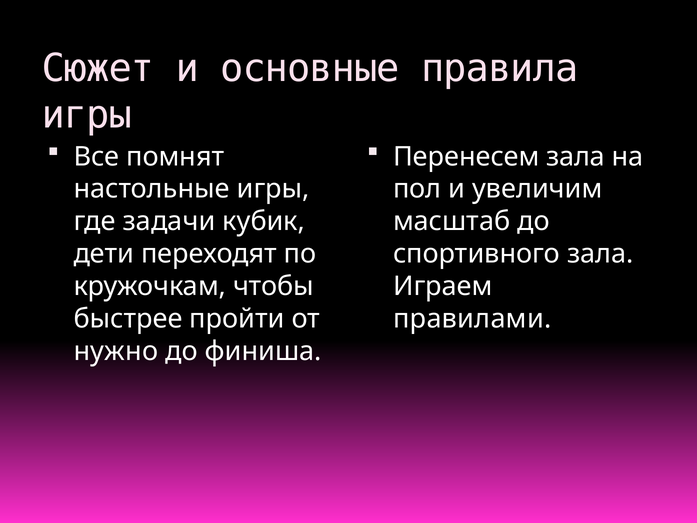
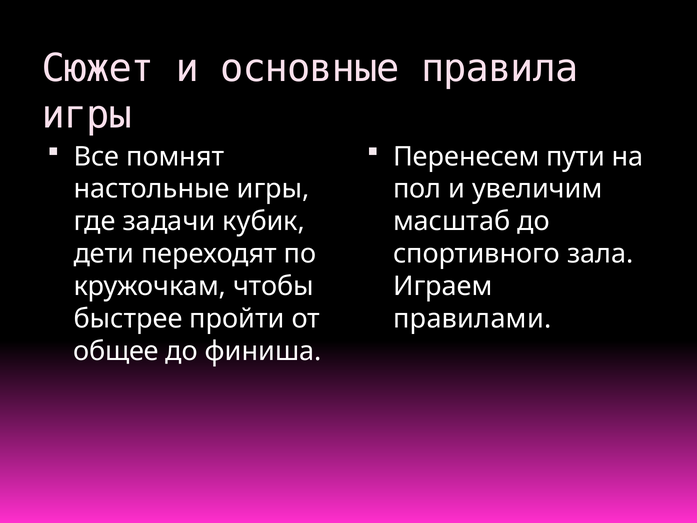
Перенесем зала: зала -> пути (576, 156)
нужно: нужно -> общее (116, 351)
